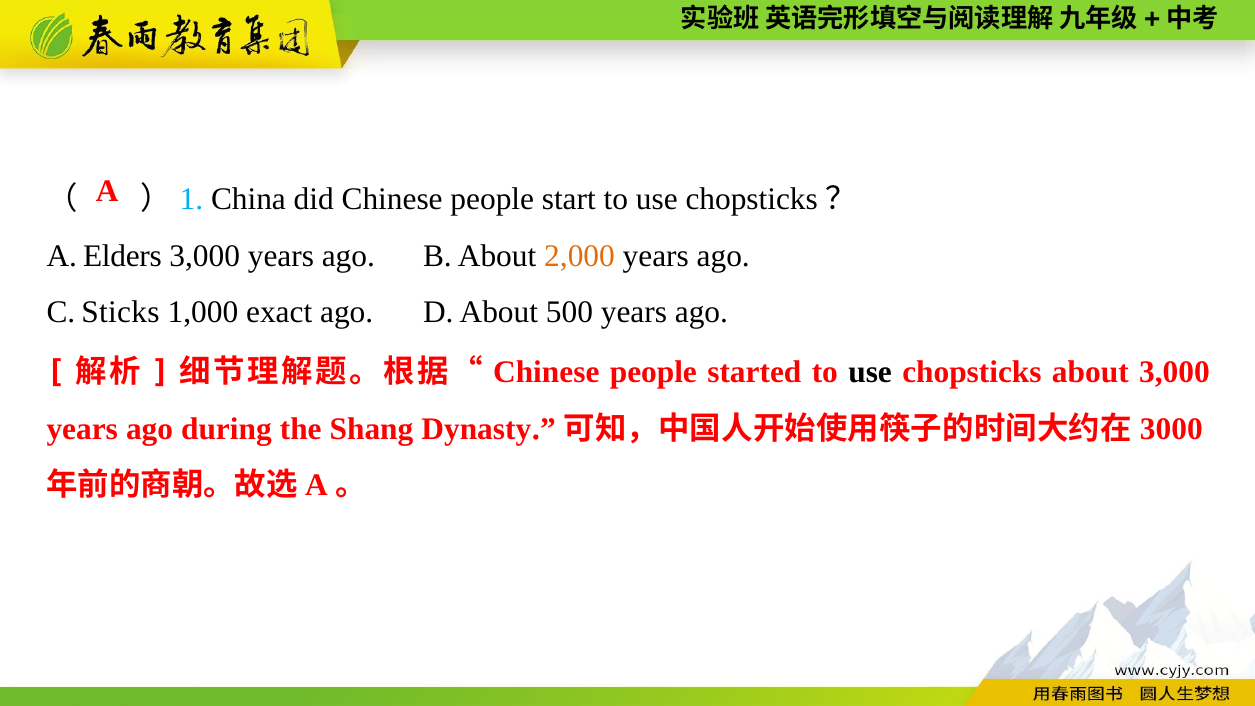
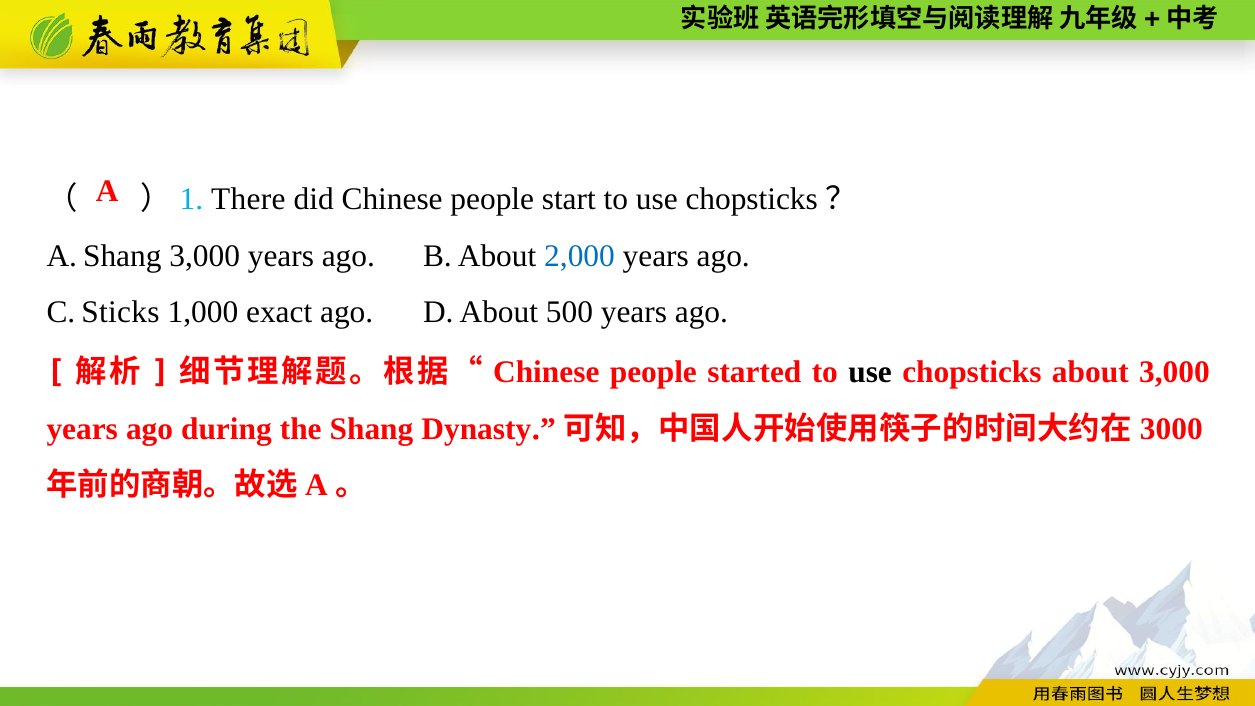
China: China -> There (248, 199)
A Elders: Elders -> Shang (122, 256)
2,000 colour: orange -> blue (580, 256)
